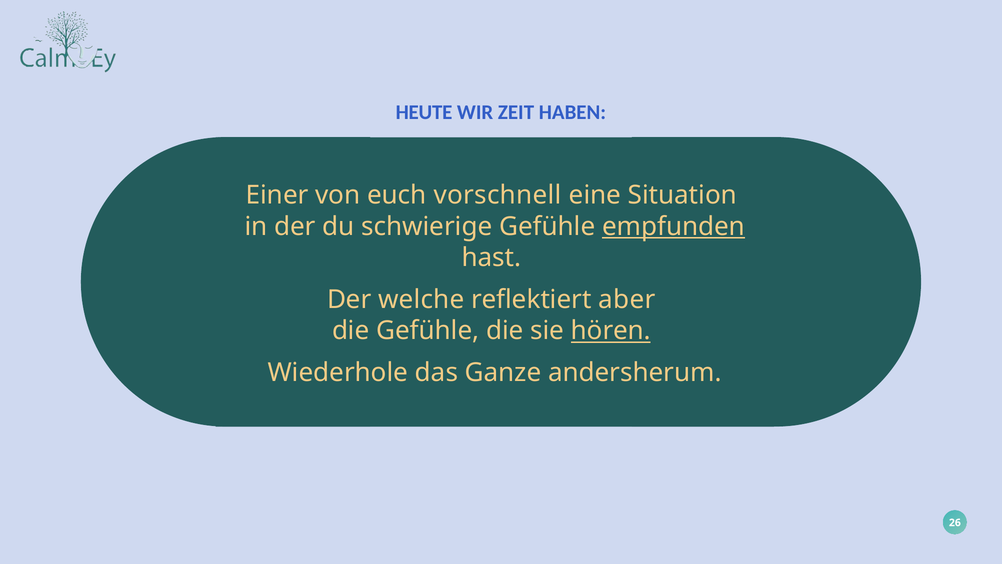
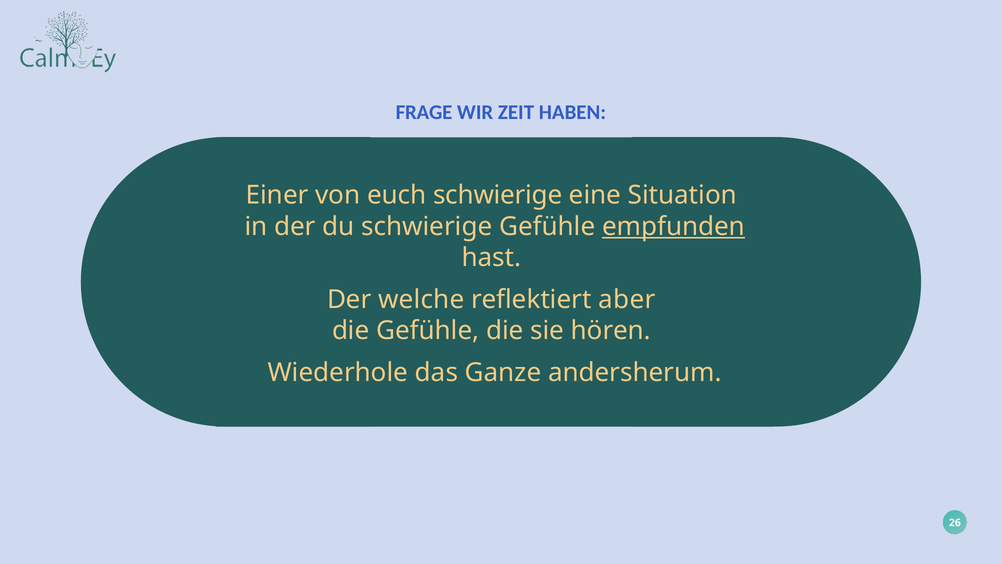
HEUTE: HEUTE -> FRAGE (424, 112)
euch vorschnell: vorschnell -> schwierige (498, 195)
hören underline: present -> none (611, 331)
